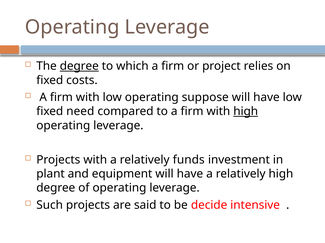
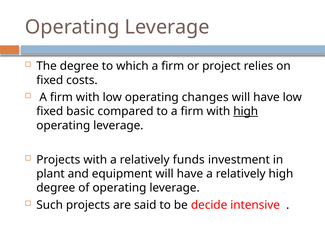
degree underline: present -> none (79, 66)
suppose: suppose -> changes (205, 98)
need: need -> basic (80, 112)
